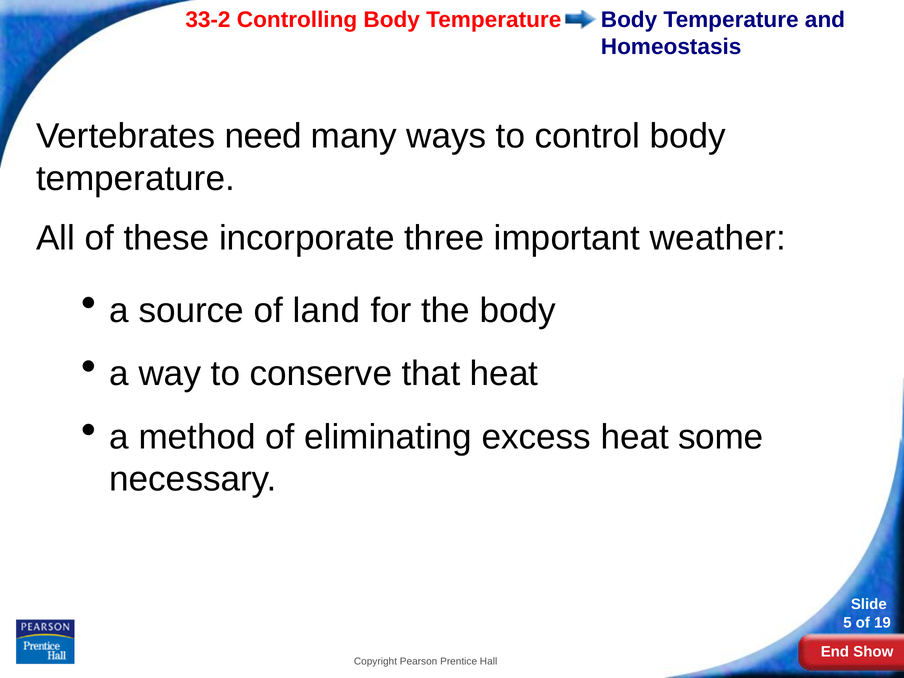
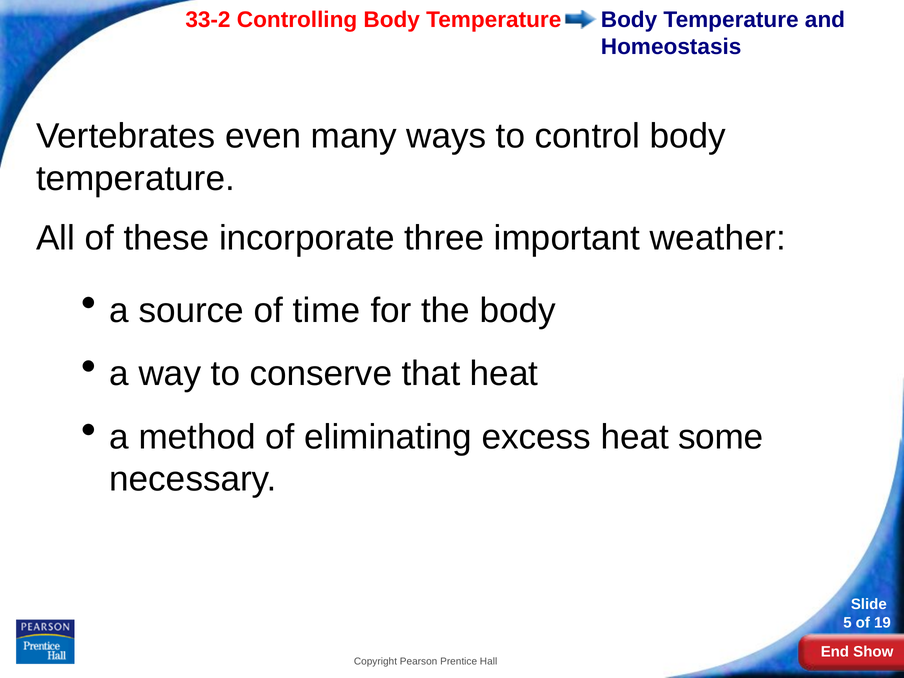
need: need -> even (263, 136)
land: land -> time (327, 310)
